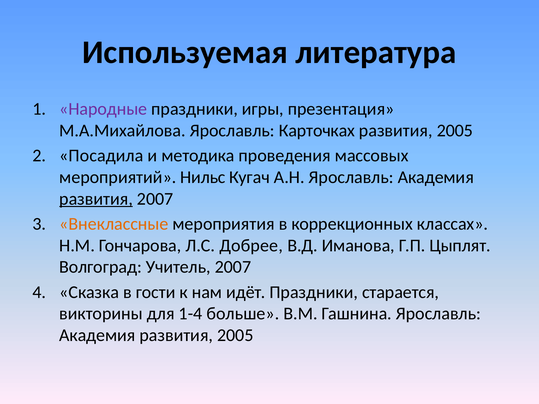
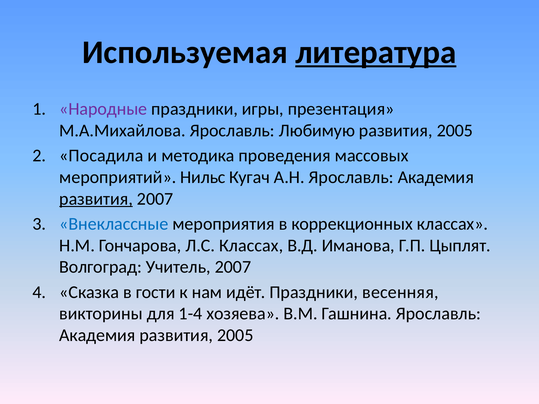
литература underline: none -> present (376, 52)
Карточках: Карточках -> Любимую (317, 131)
Внеклассные colour: orange -> blue (114, 224)
Л.С Добрее: Добрее -> Классах (251, 246)
старается: старается -> весенняя (400, 292)
больше: больше -> хозяева (243, 314)
